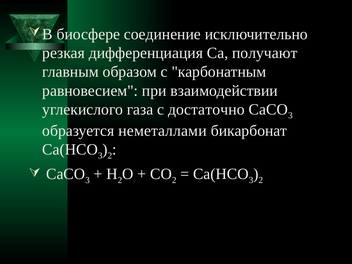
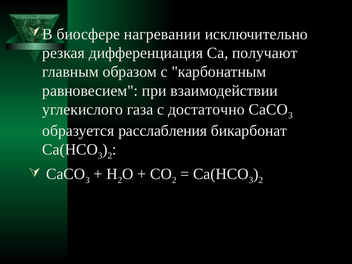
соединение: соединение -> нагревании (162, 34)
неметаллами: неметаллами -> расслабления (163, 131)
